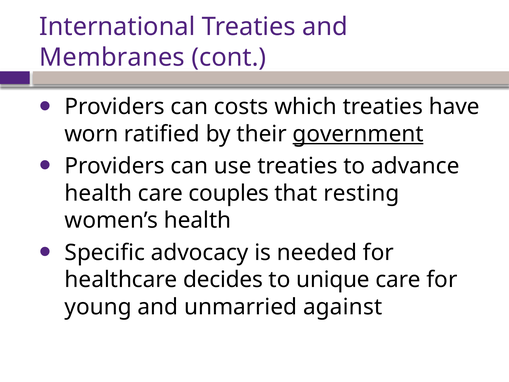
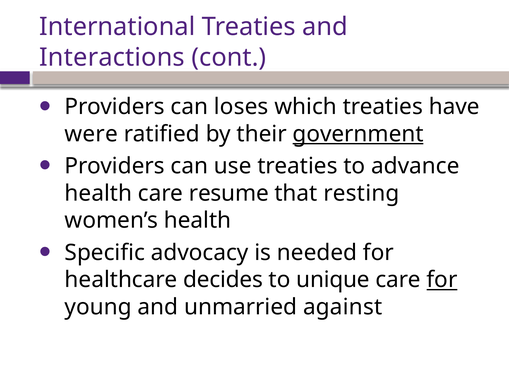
Membranes: Membranes -> Interactions (112, 57)
costs: costs -> loses (241, 107)
worn: worn -> were (91, 134)
couples: couples -> resume (229, 193)
for underline: none -> present (442, 280)
